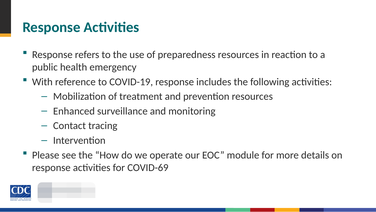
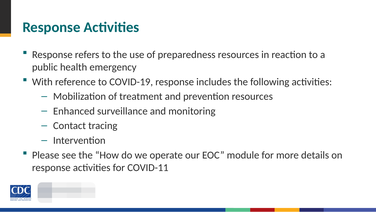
COVID-69: COVID-69 -> COVID-11 (148, 167)
